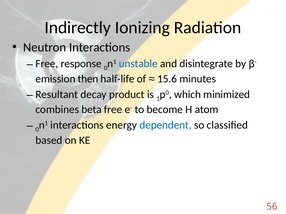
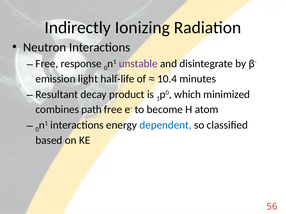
unstable colour: blue -> purple (138, 64)
then: then -> light (88, 79)
15.6: 15.6 -> 10.4 (167, 79)
beta: beta -> path (92, 110)
